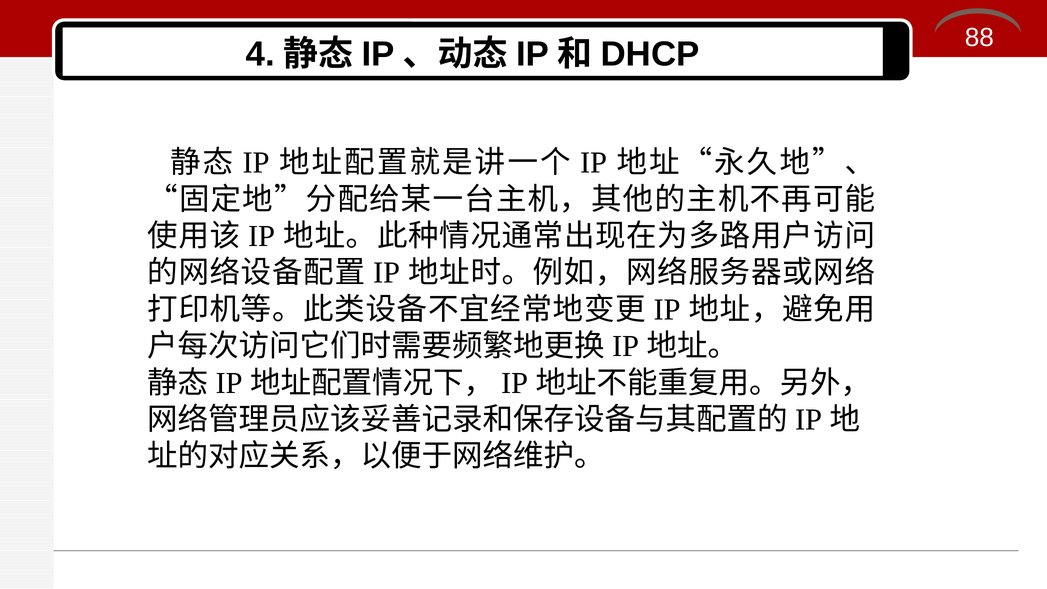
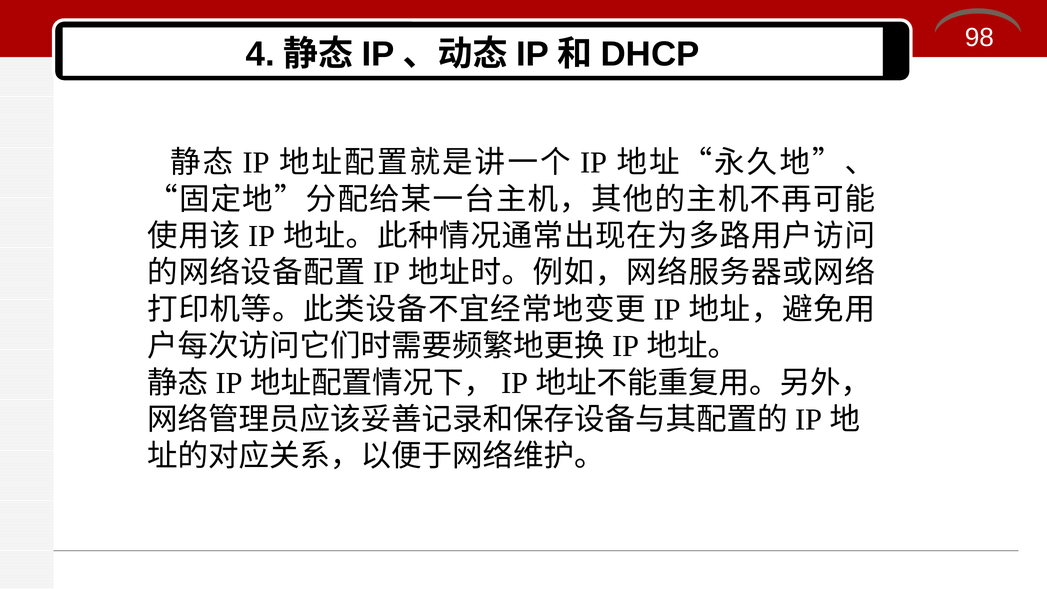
88: 88 -> 98 (979, 38)
